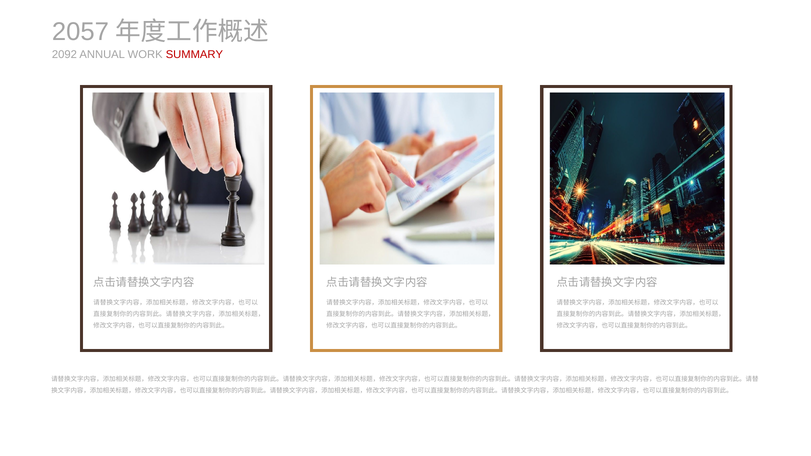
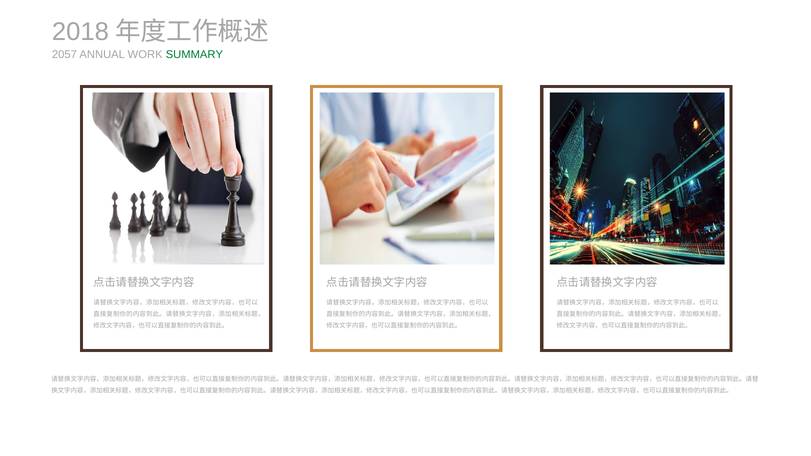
2057: 2057 -> 2018 (80, 32)
2092: 2092 -> 2057 (64, 54)
SUMMARY colour: red -> green (194, 54)
